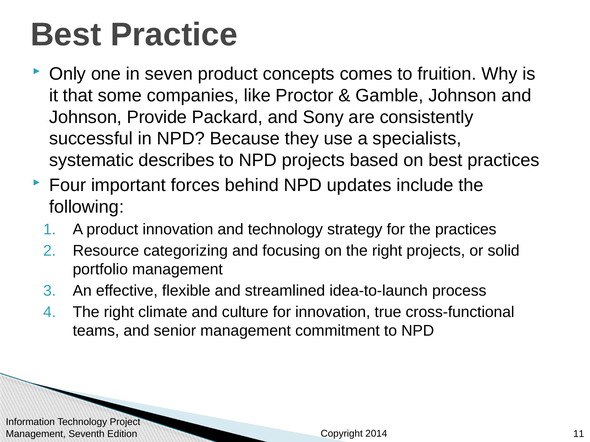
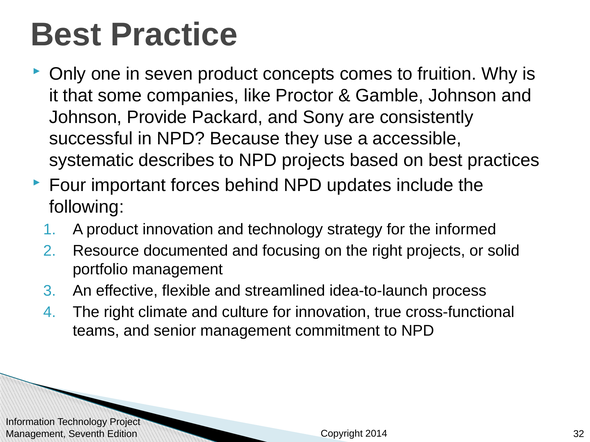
specialists: specialists -> accessible (417, 139)
the practices: practices -> informed (466, 230)
categorizing: categorizing -> documented (186, 251)
11: 11 -> 32 (579, 434)
